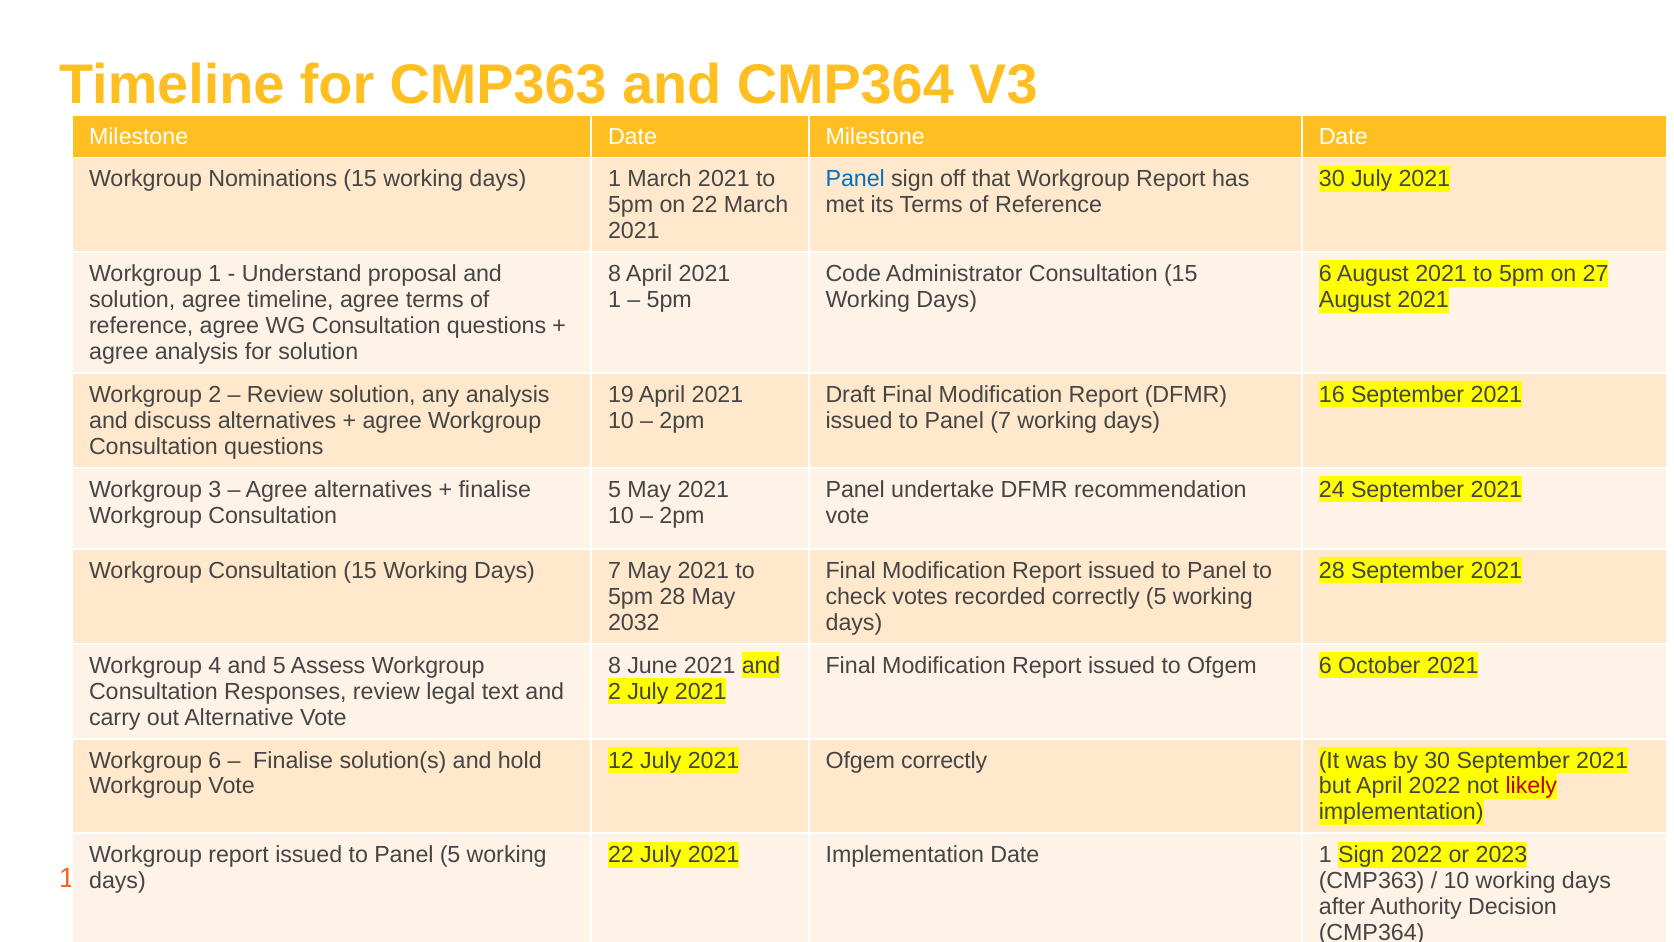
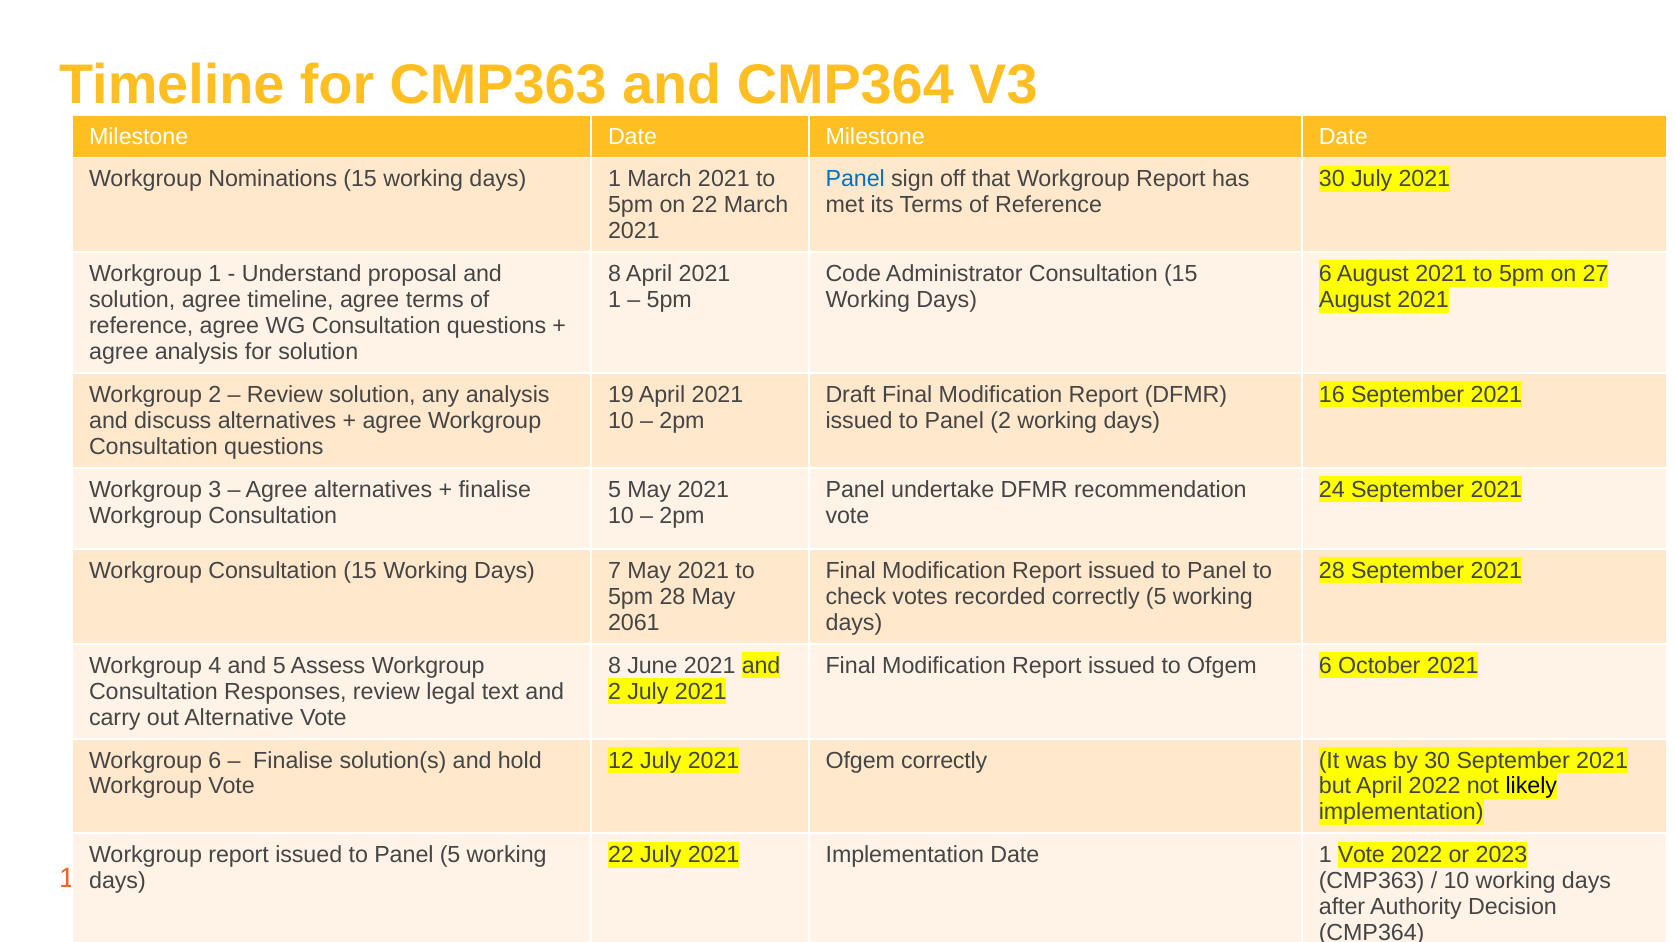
Panel 7: 7 -> 2 (1001, 420)
2032: 2032 -> 2061 (634, 623)
likely colour: red -> black (1531, 786)
1 Sign: Sign -> Vote (1361, 855)
